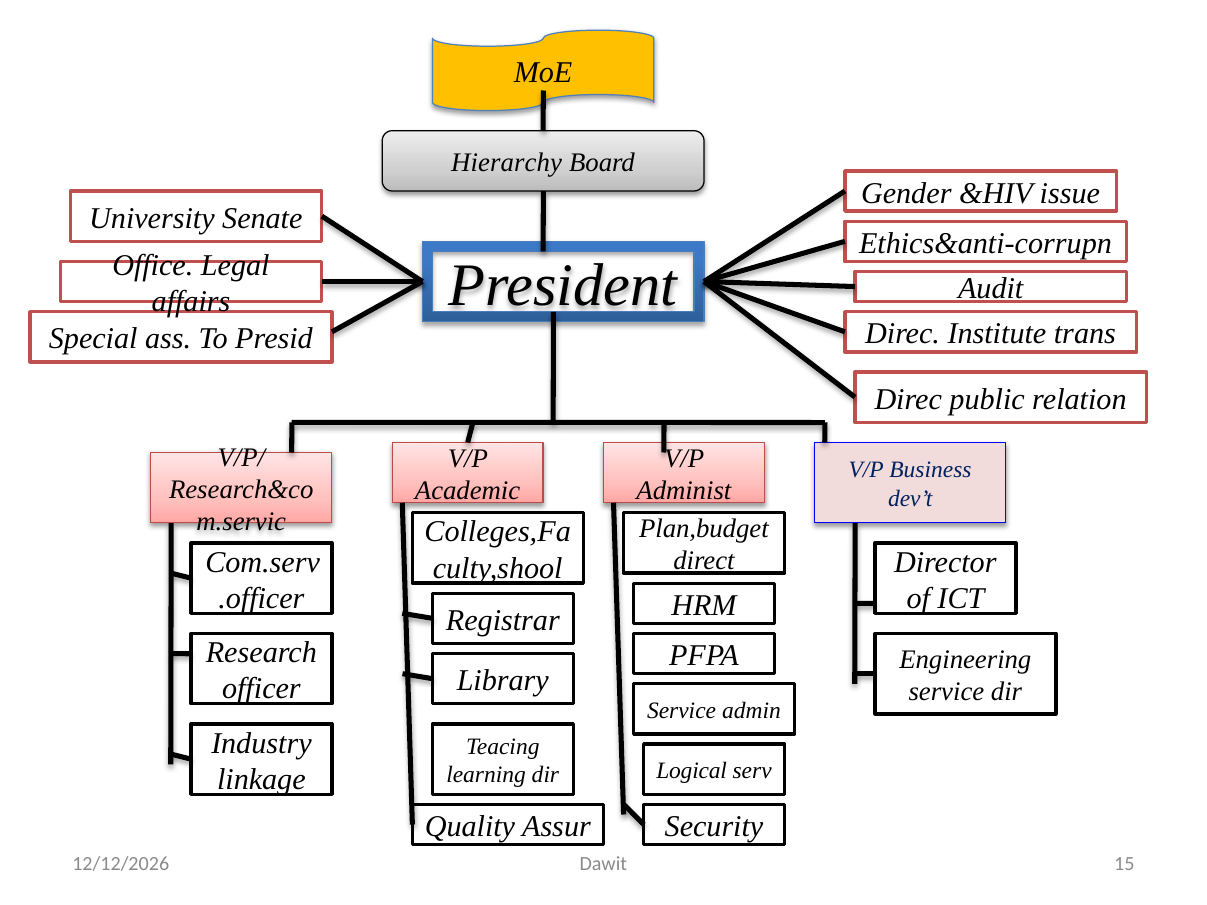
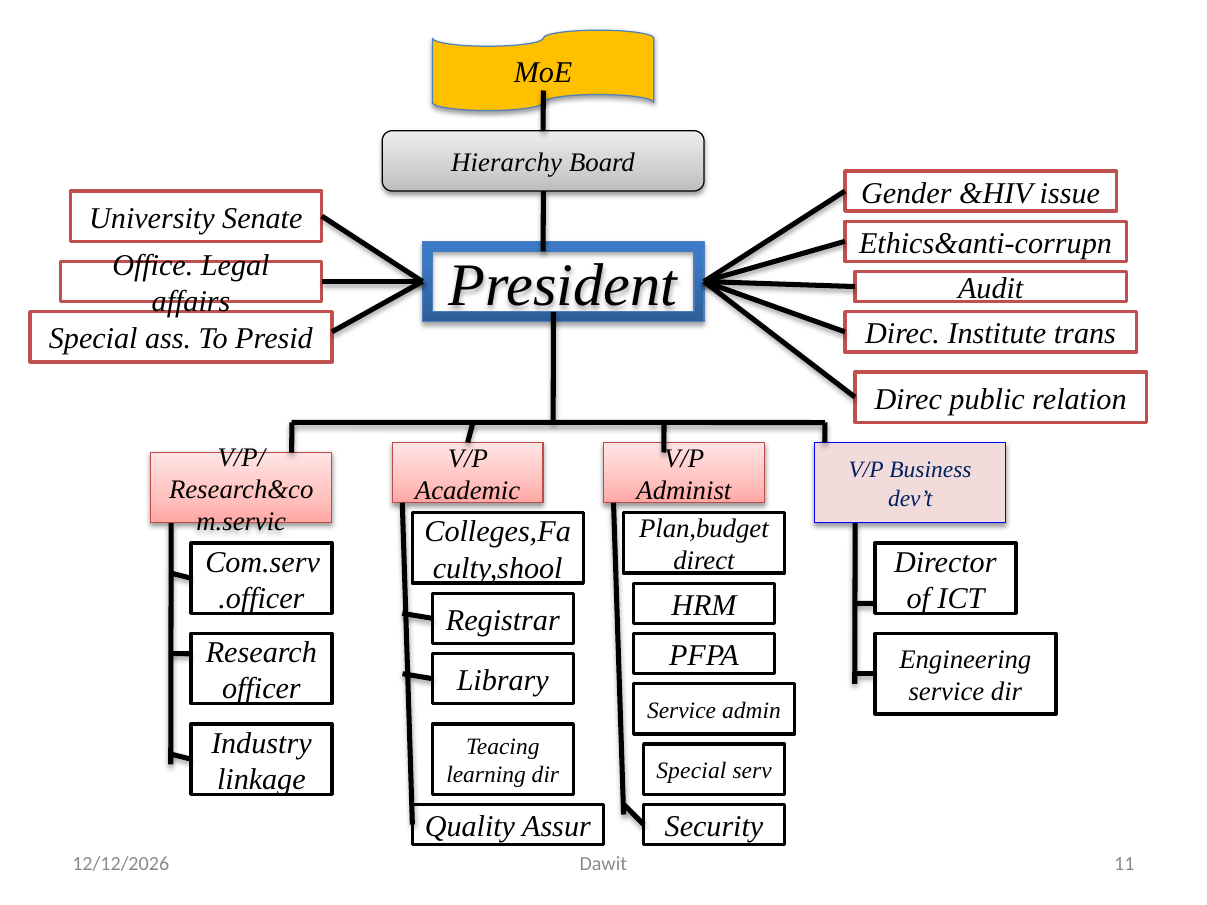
linkage Logical: Logical -> Special (691, 771)
15: 15 -> 11 (1124, 864)
